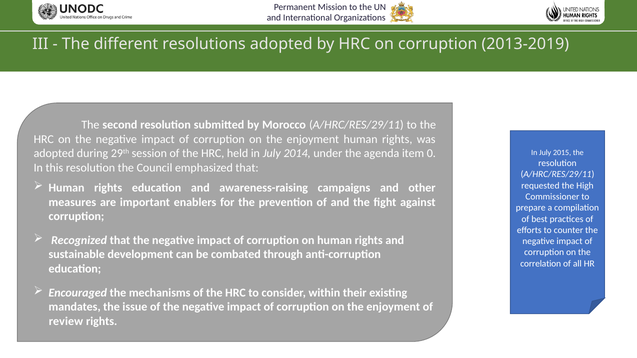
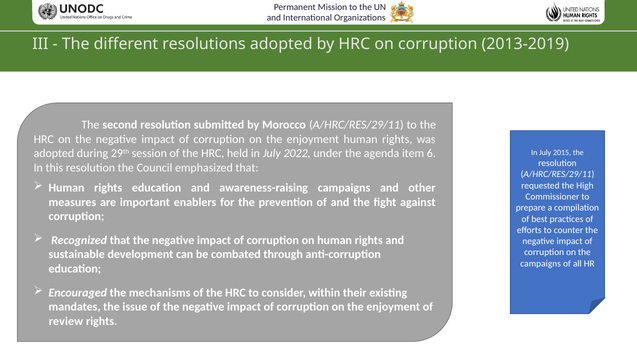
2014: 2014 -> 2022 (297, 154)
0: 0 -> 6 (431, 154)
correlation: correlation -> campaigns (541, 264)
